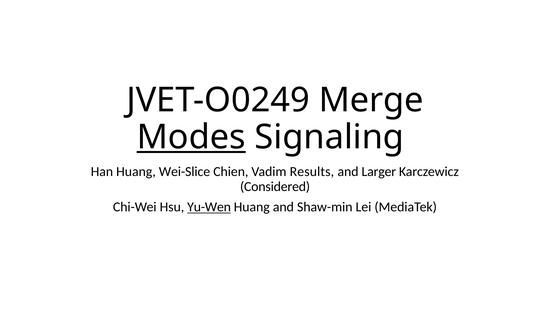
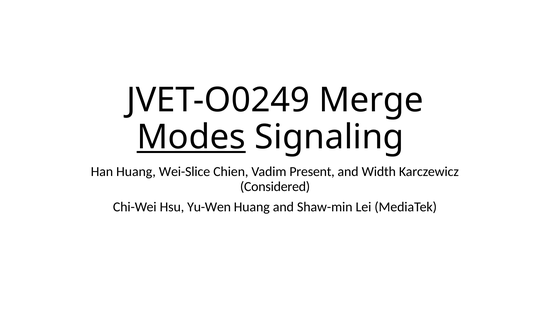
Results: Results -> Present (312, 172)
Larger: Larger -> Width (379, 172)
Yu-Wen underline: present -> none (209, 207)
